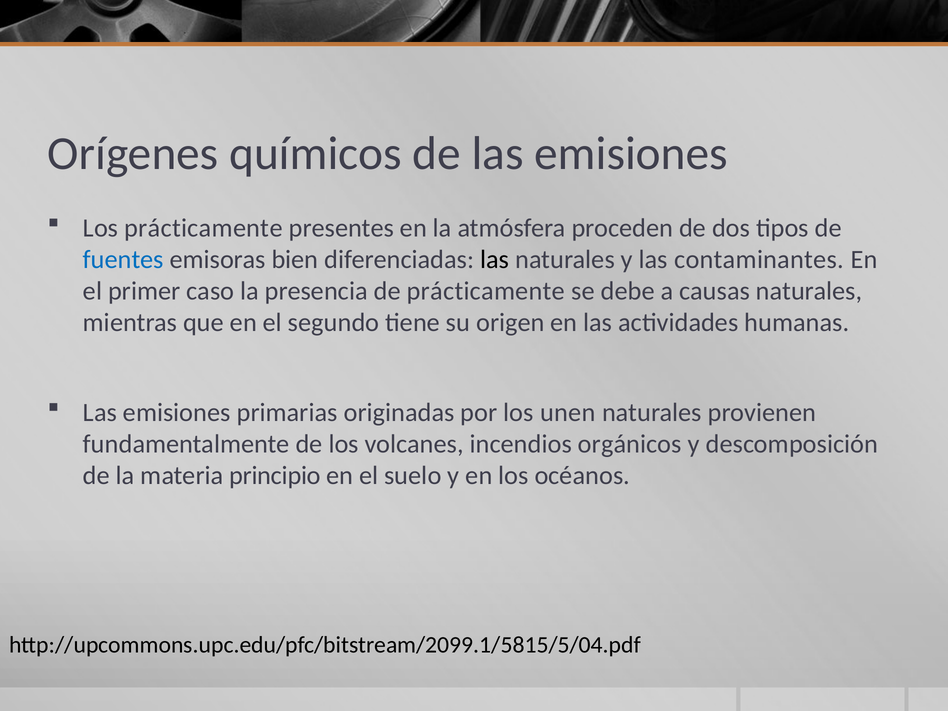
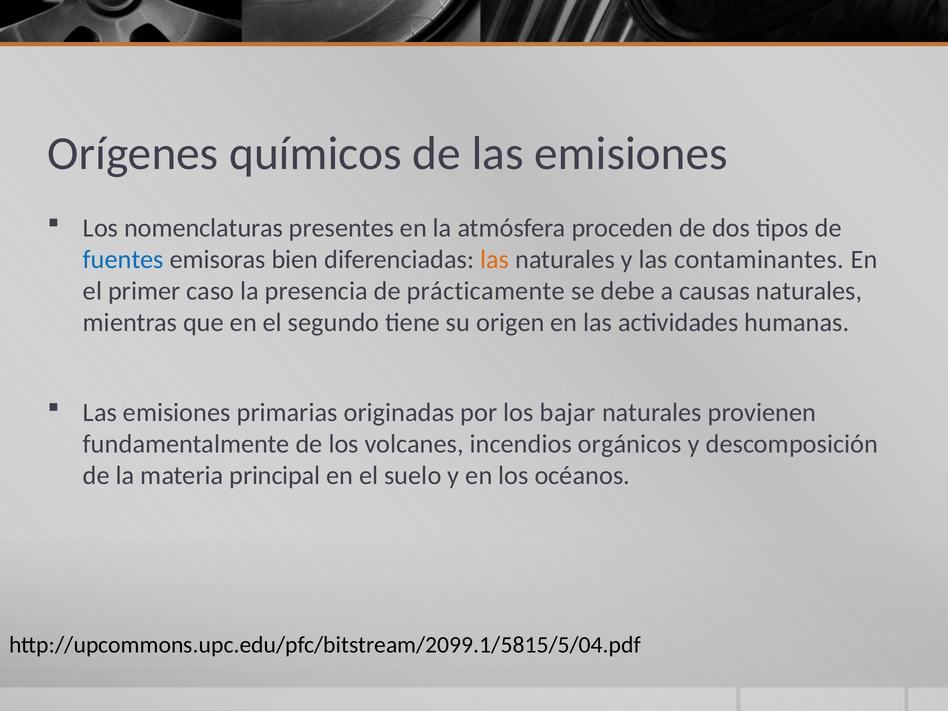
Los prácticamente: prácticamente -> nomenclaturas (204, 228)
las colour: black -> orange (495, 259)
unen: unen -> bajar (568, 412)
principio: principio -> principal (275, 476)
